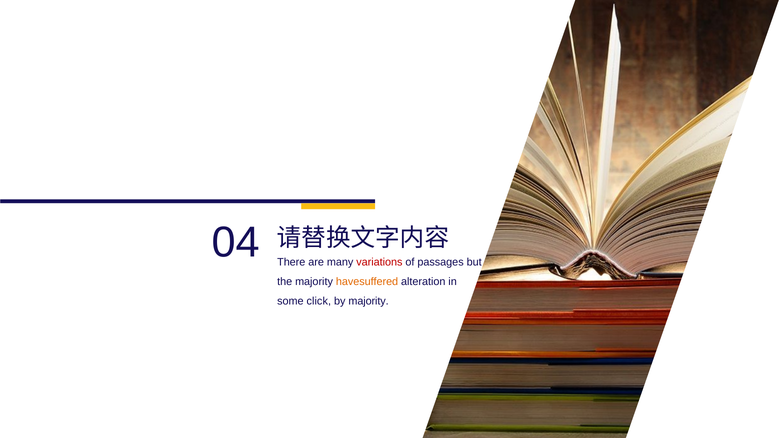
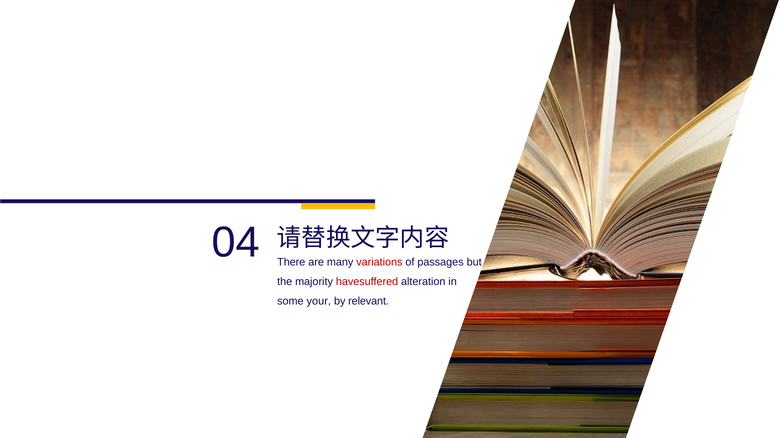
havesuffered colour: orange -> red (367, 282)
click: click -> your (319, 301)
by majority: majority -> relevant (369, 301)
